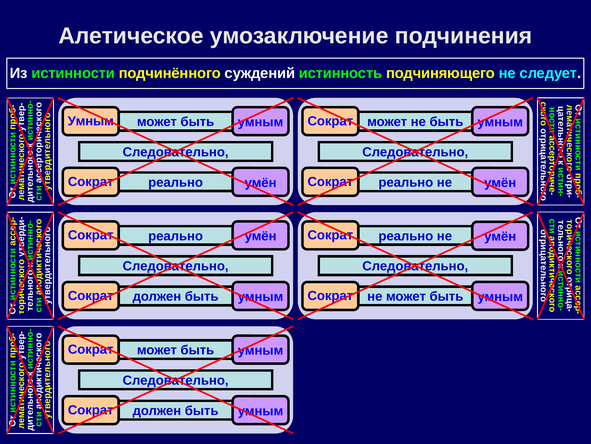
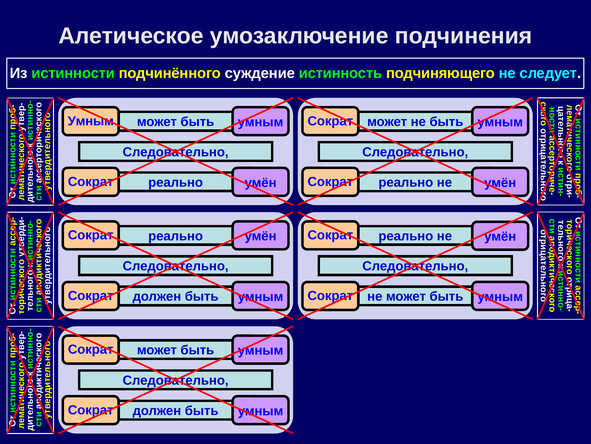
суждений: суждений -> суждение (260, 73)
